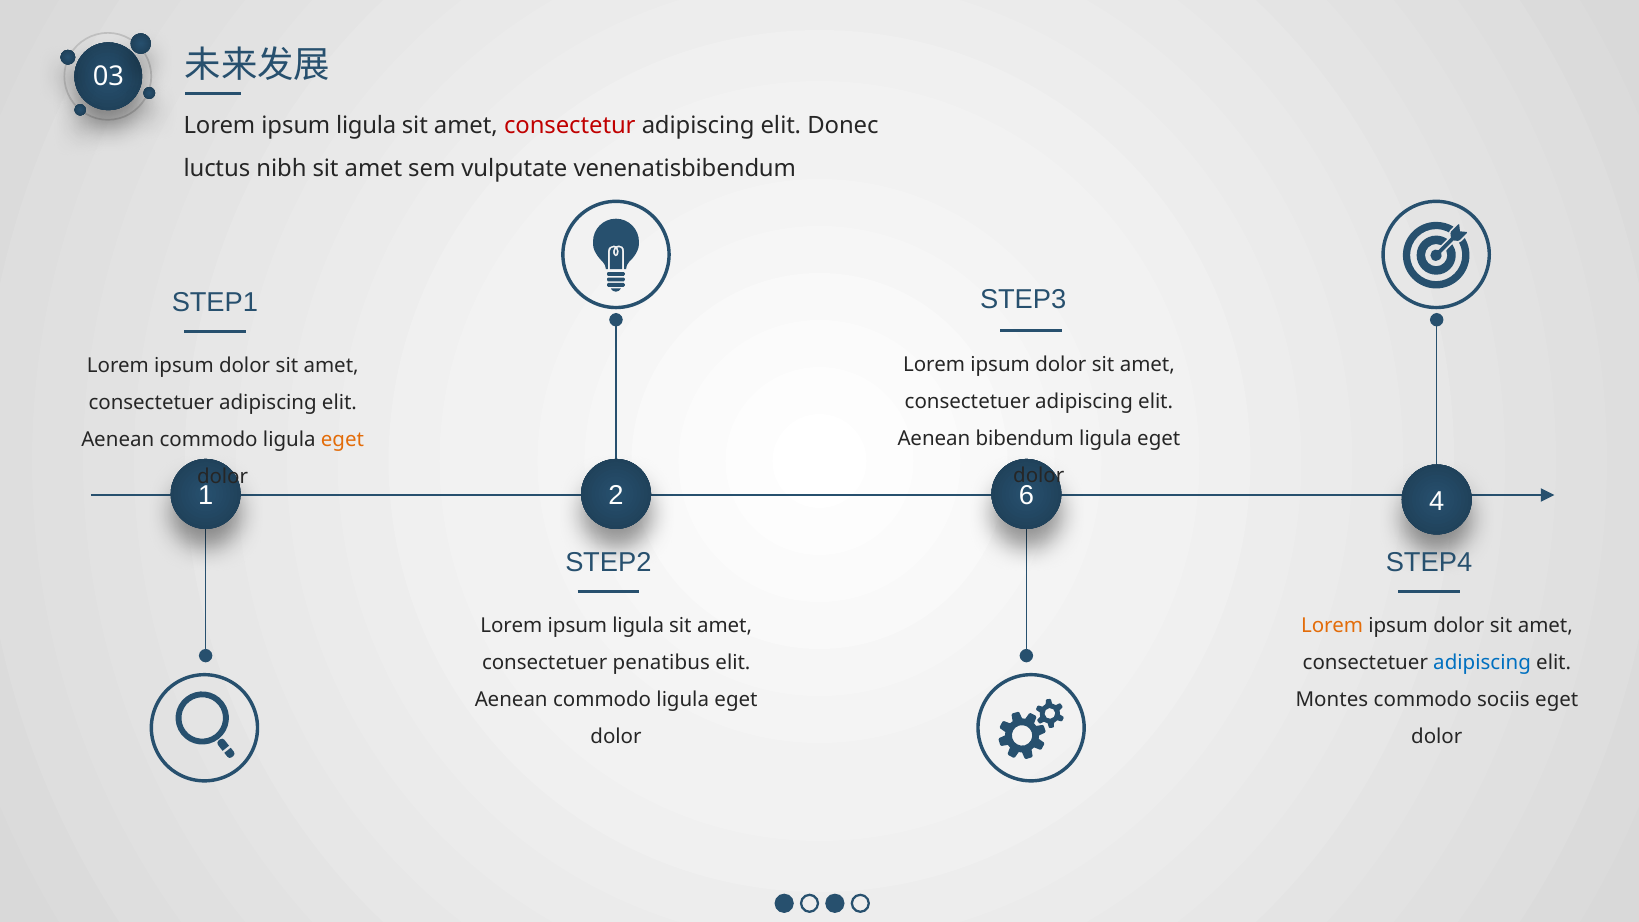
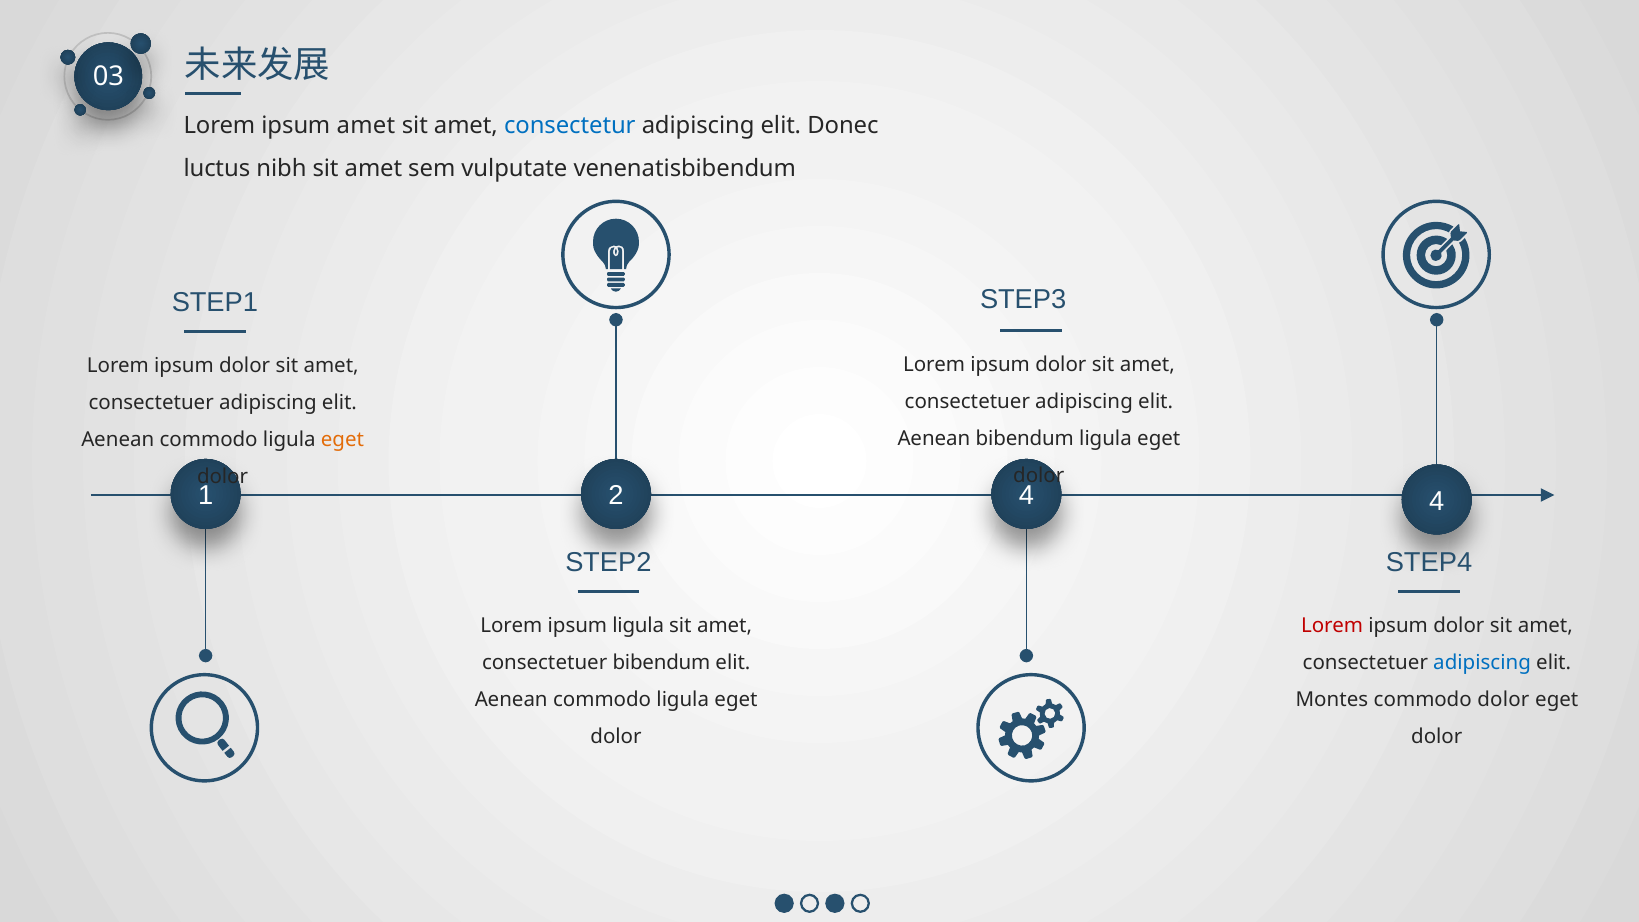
ligula: ligula -> amet (366, 125)
consectetur colour: red -> blue (570, 125)
2 6: 6 -> 4 (1026, 496)
Lorem colour: orange -> red (1332, 626)
consectetuer penatibus: penatibus -> bibendum (661, 663)
commodo sociis: sociis -> dolor (1503, 699)
